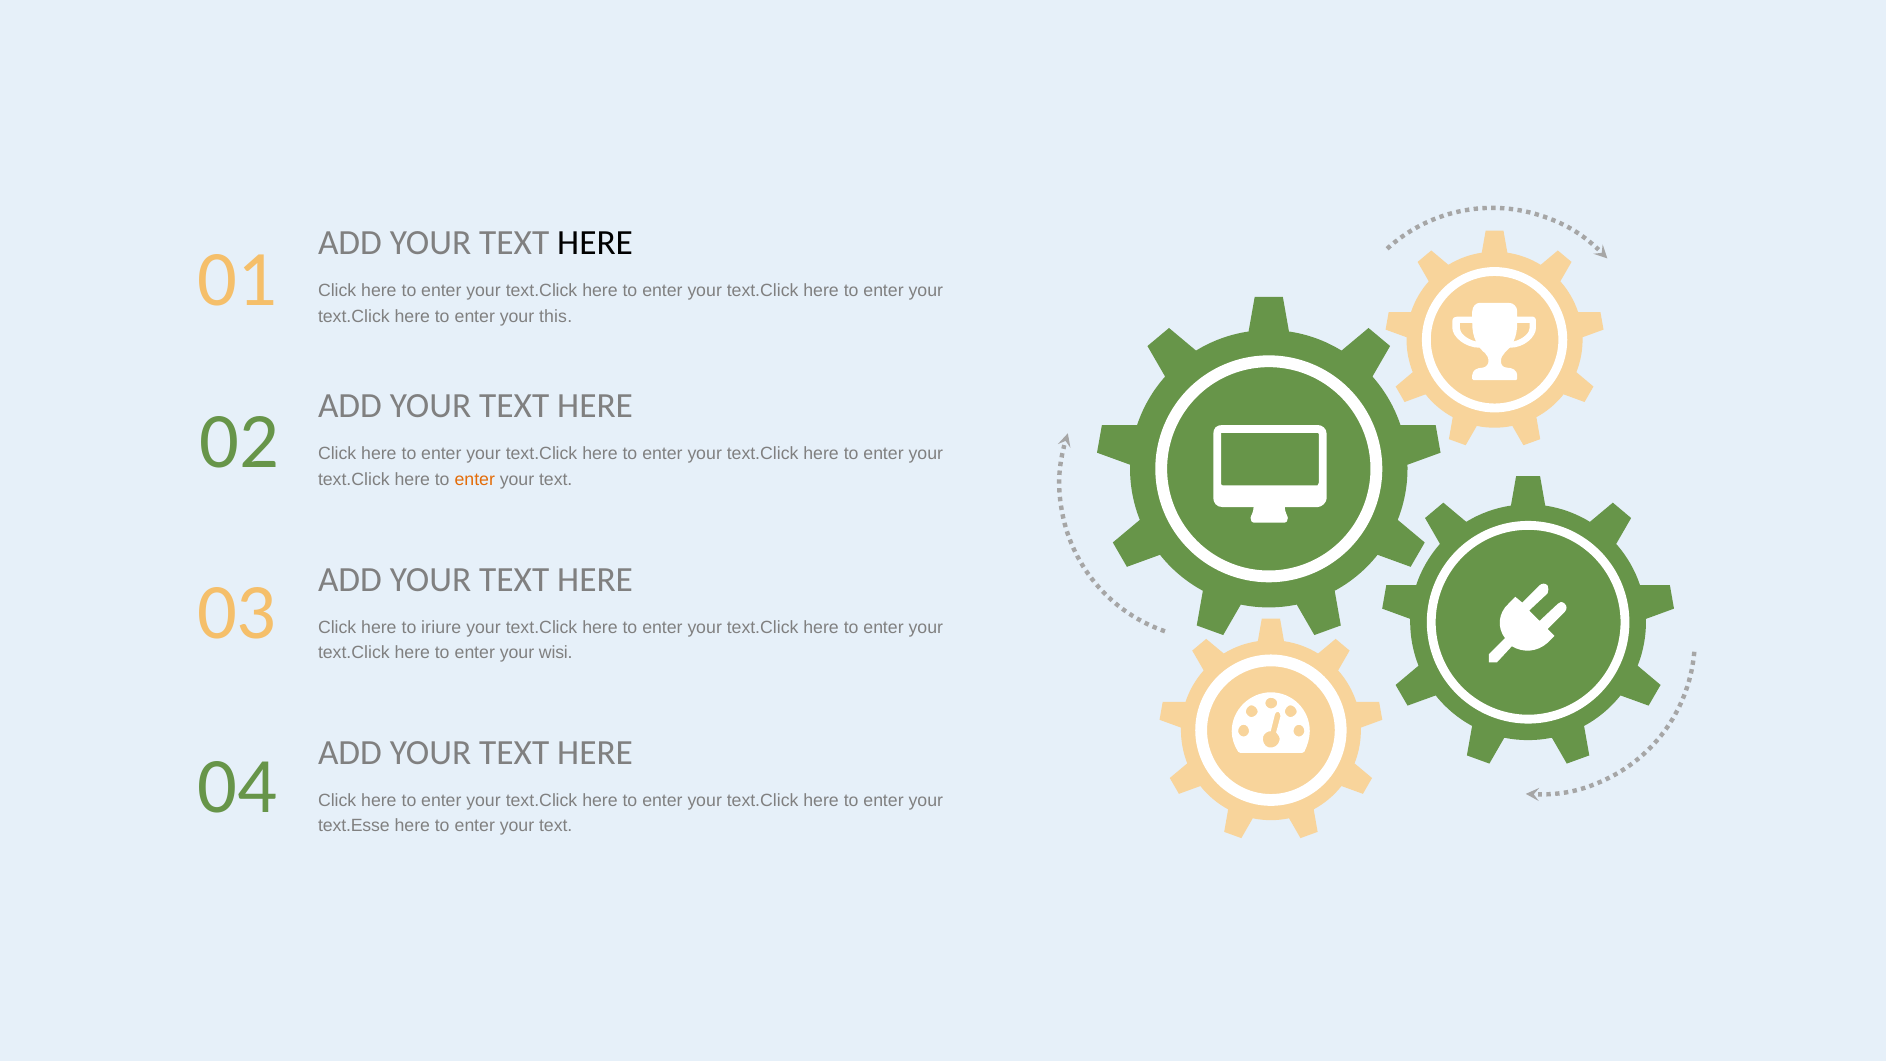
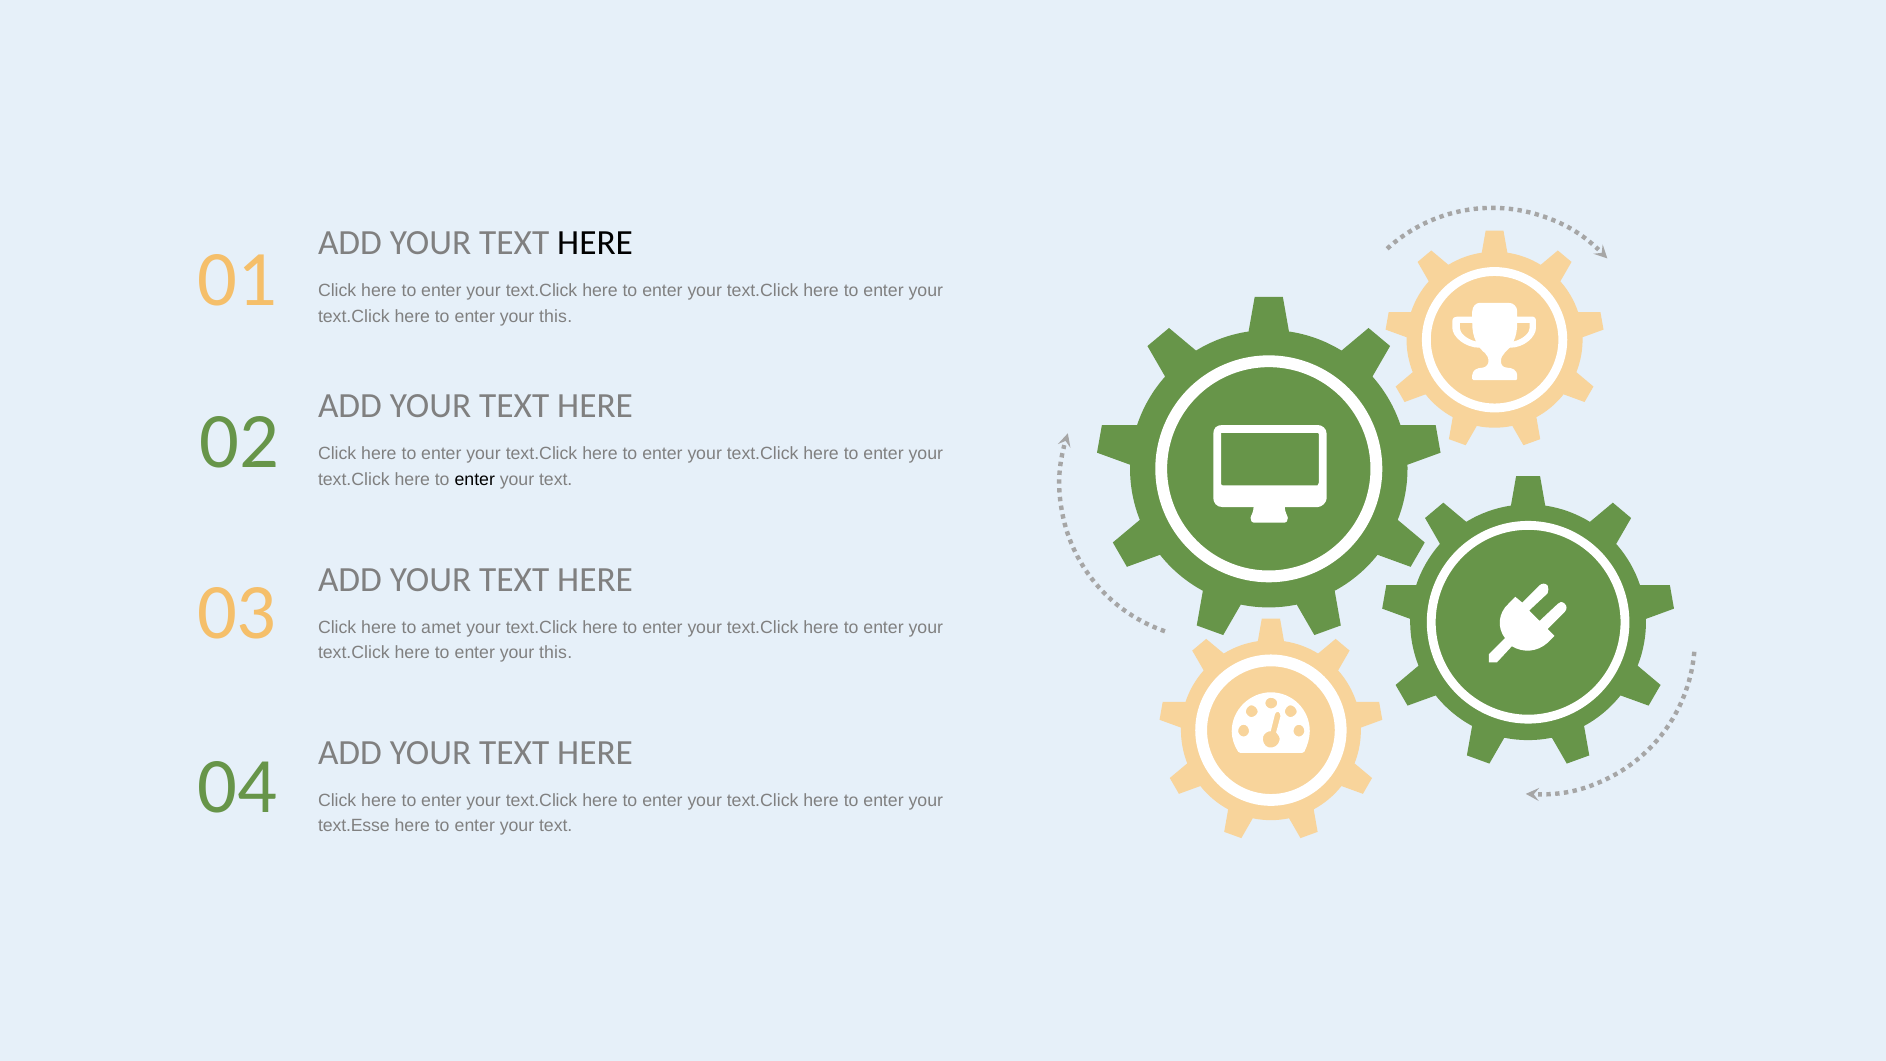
enter colour: orange -> black (475, 480)
iriure: iriure -> amet (441, 627)
wisi: wisi -> this (556, 653)
